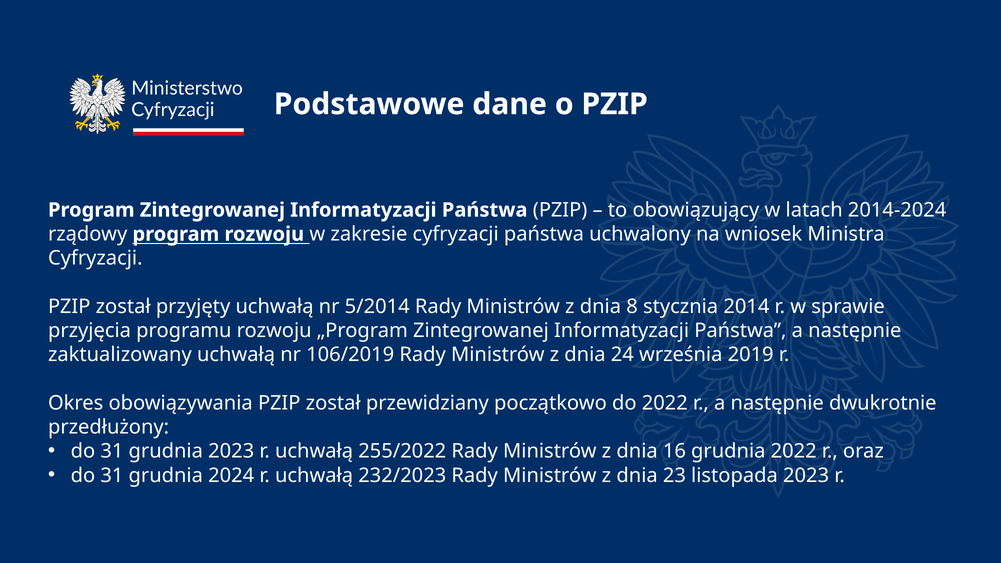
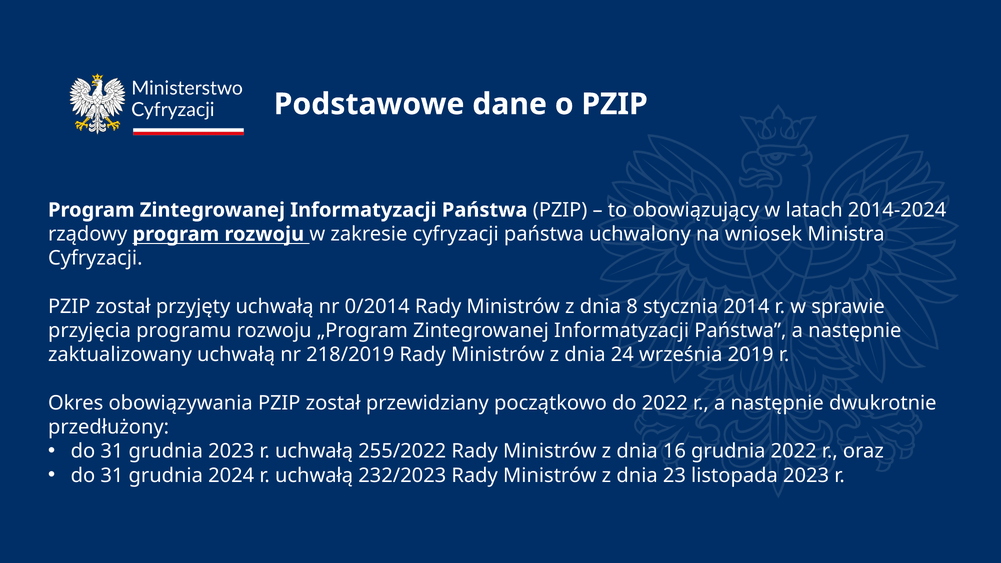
5/2014: 5/2014 -> 0/2014 (377, 307)
106/2019: 106/2019 -> 218/2019 (350, 355)
